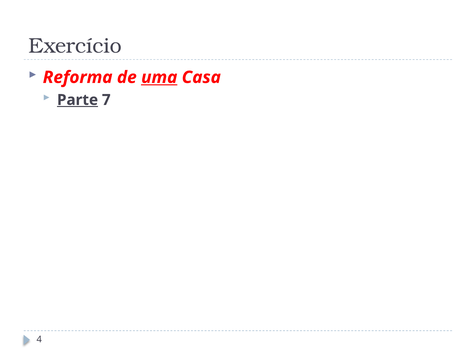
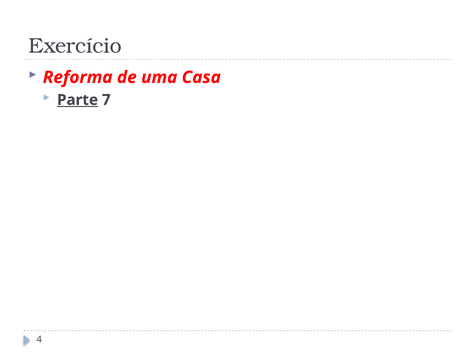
uma underline: present -> none (159, 77)
